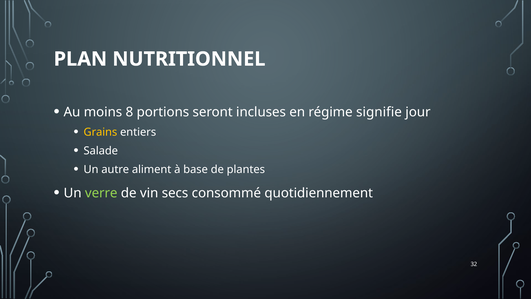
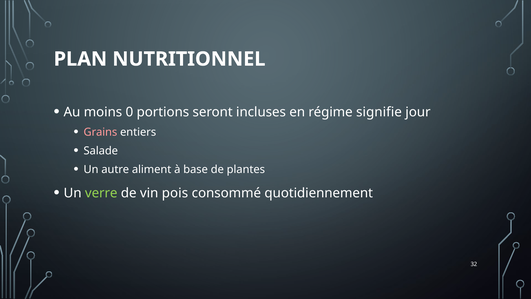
8: 8 -> 0 (129, 112)
Grains colour: yellow -> pink (100, 132)
secs: secs -> pois (175, 193)
